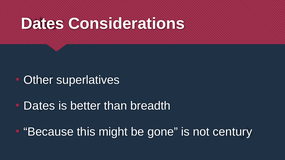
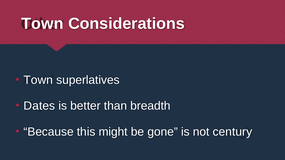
Dates: Dates -> Town (42, 24)
Other: Other -> Town (38, 80)
